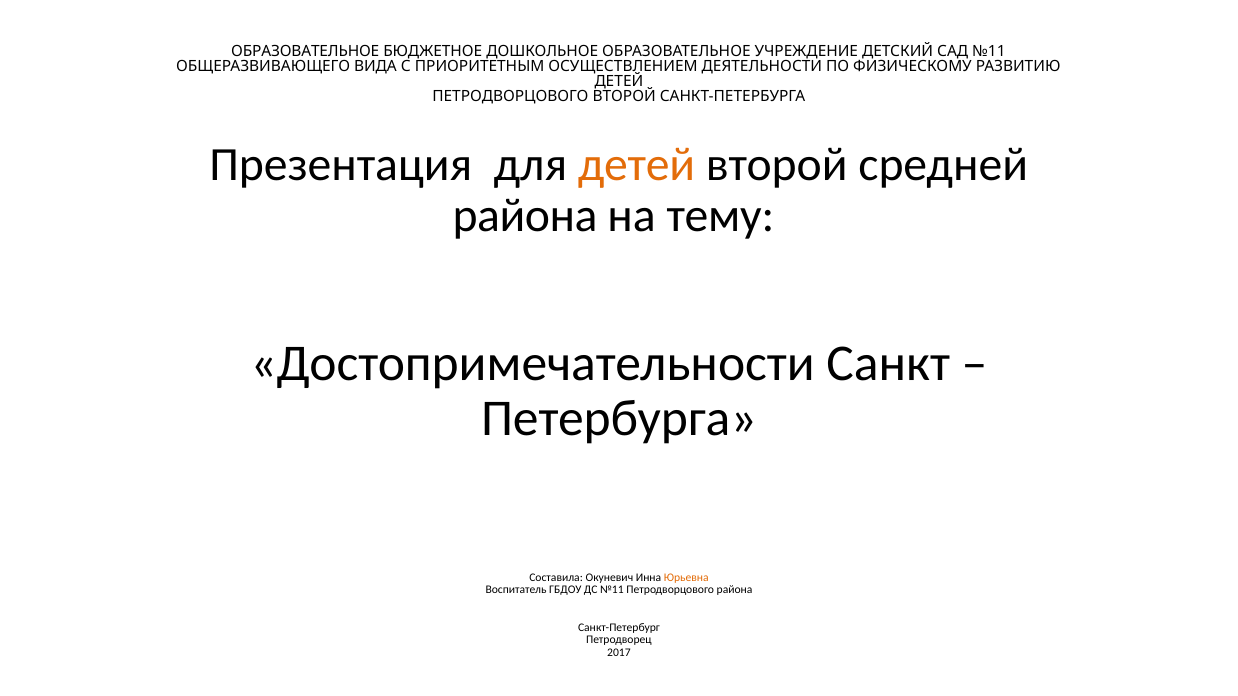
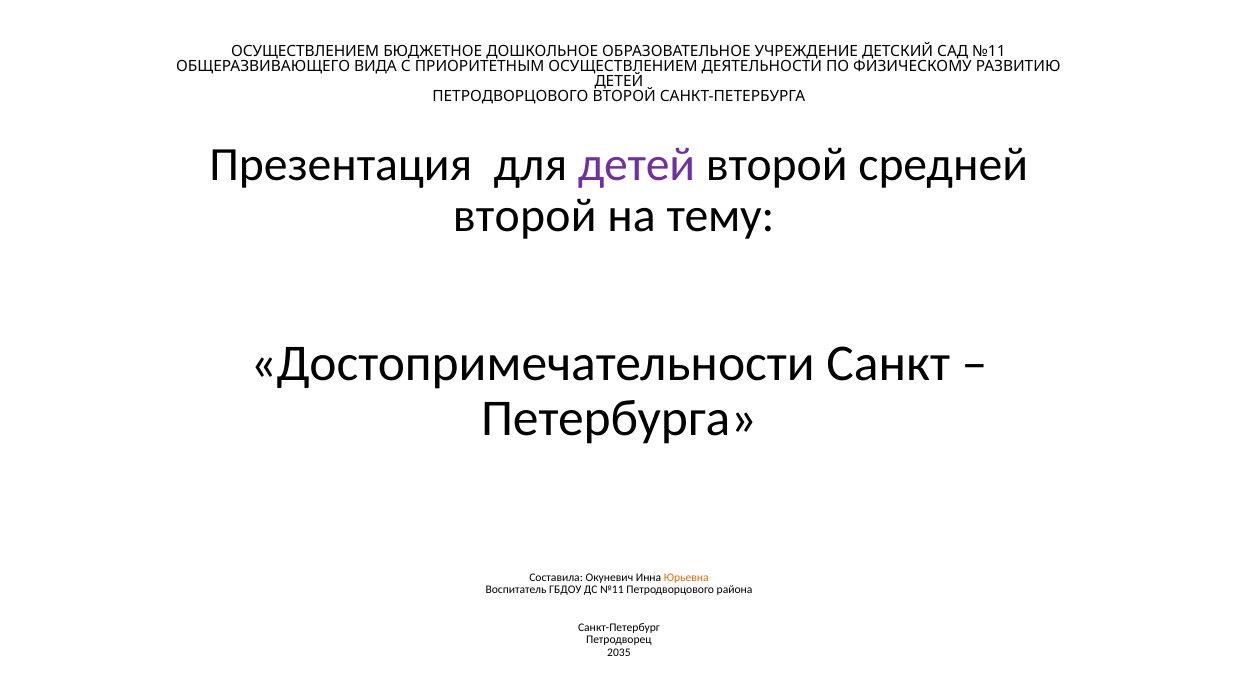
ОБРАЗОВАТЕЛЬНОЕ: ОБРАЗОВАТЕЛЬНОЕ -> ОСУЩЕСТВЛЕНИЕМ (305, 51)
детей colour: orange -> purple (637, 165)
района: района -> второй (525, 216)
2017: 2017 -> 2035 (619, 653)
